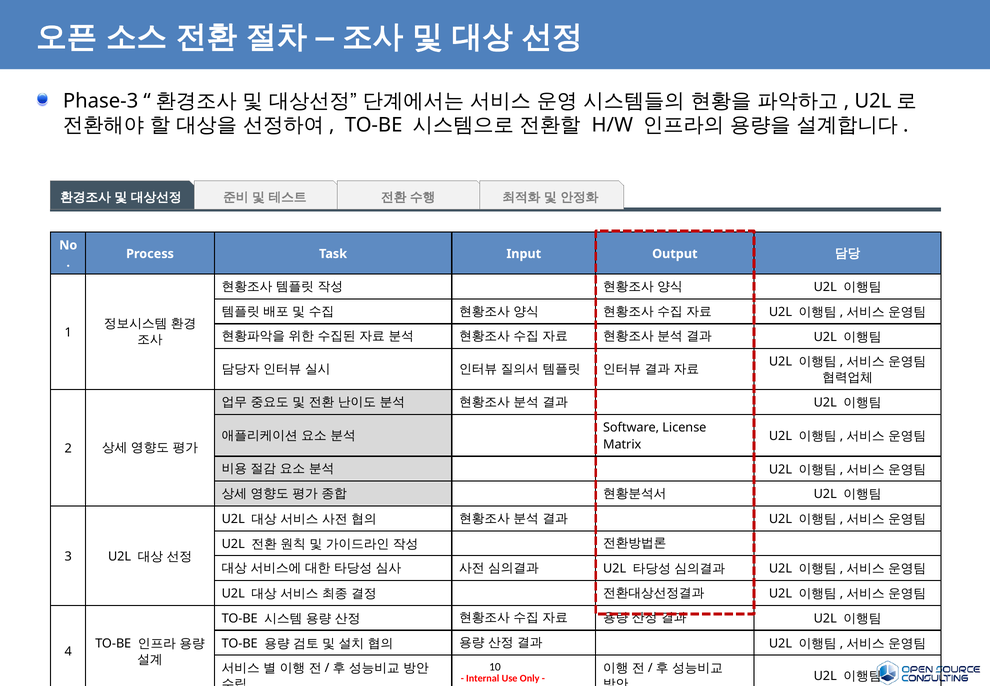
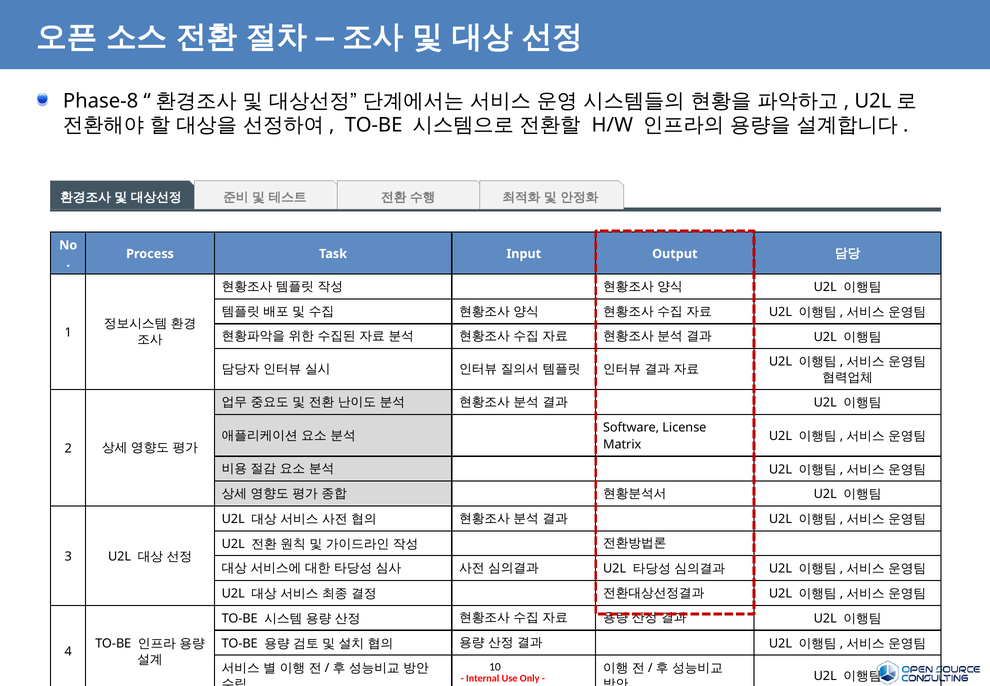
Phase-3: Phase-3 -> Phase-8 (101, 101)
